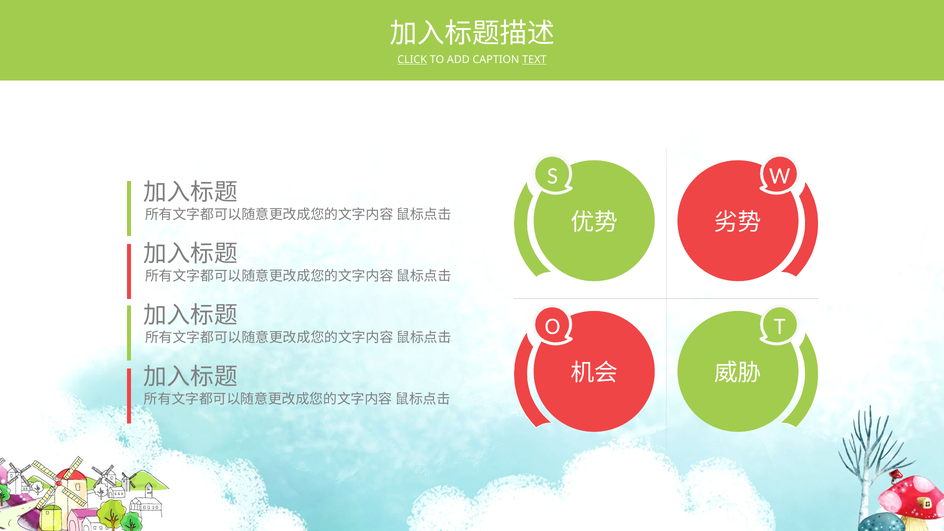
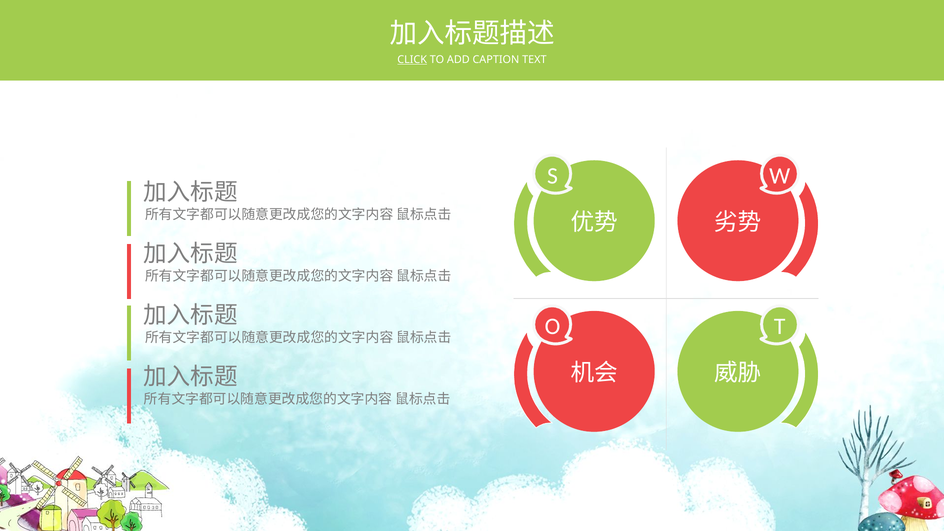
TEXT underline: present -> none (534, 60)
